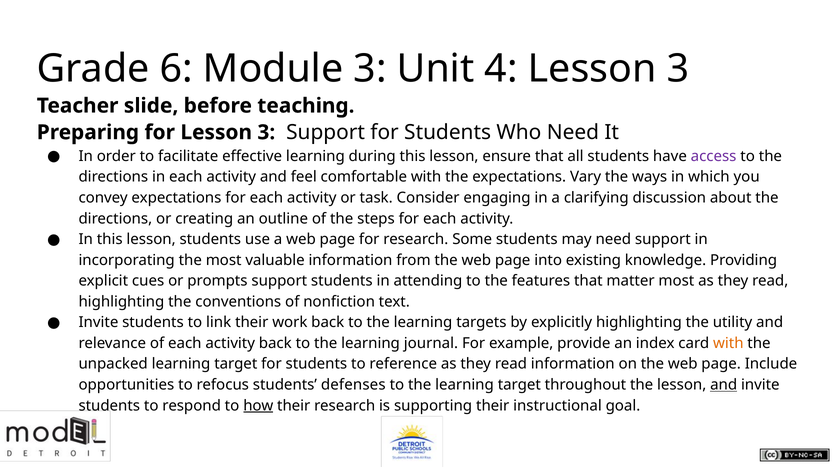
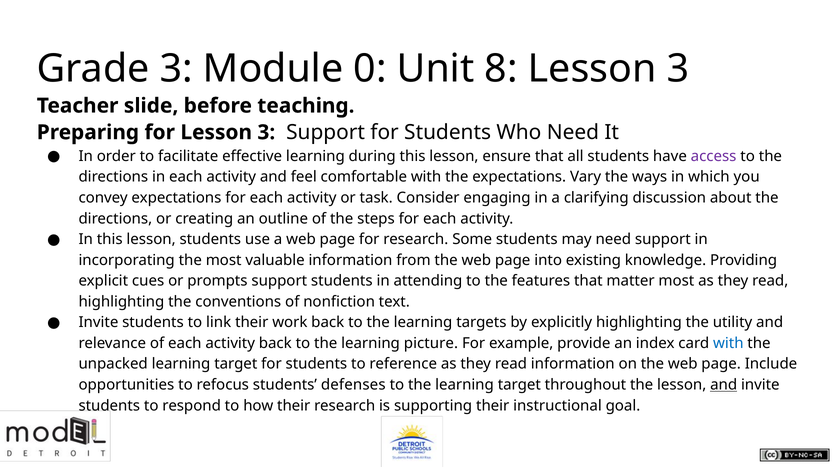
Grade 6: 6 -> 3 (176, 69)
Module 3: 3 -> 0 (370, 69)
4: 4 -> 8 (501, 69)
journal: journal -> picture (431, 344)
with colour: orange -> blue (728, 344)
how underline: present -> none (258, 406)
